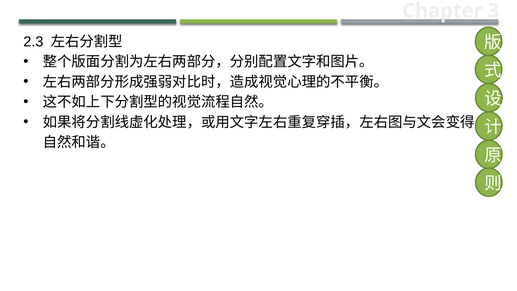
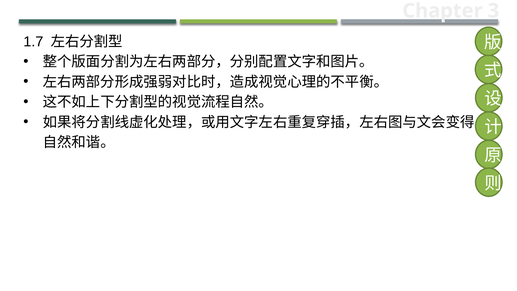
2.3: 2.3 -> 1.7 (33, 42)
